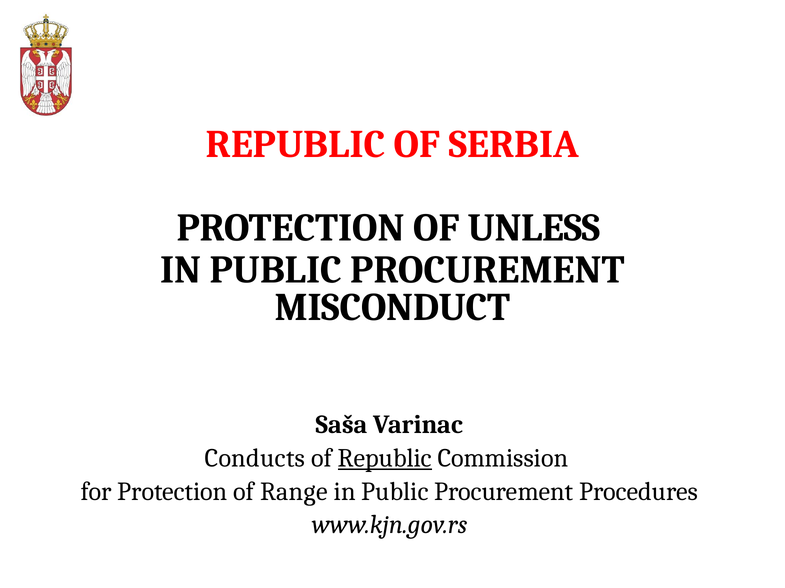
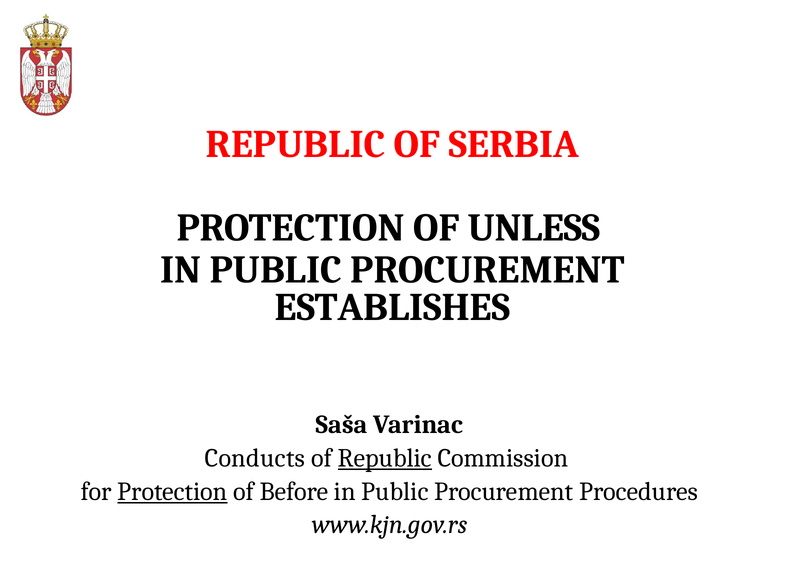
MISCONDUCT: MISCONDUCT -> ESTABLISHES (392, 308)
Protection underline: none -> present (172, 492)
Range: Range -> Before (294, 492)
